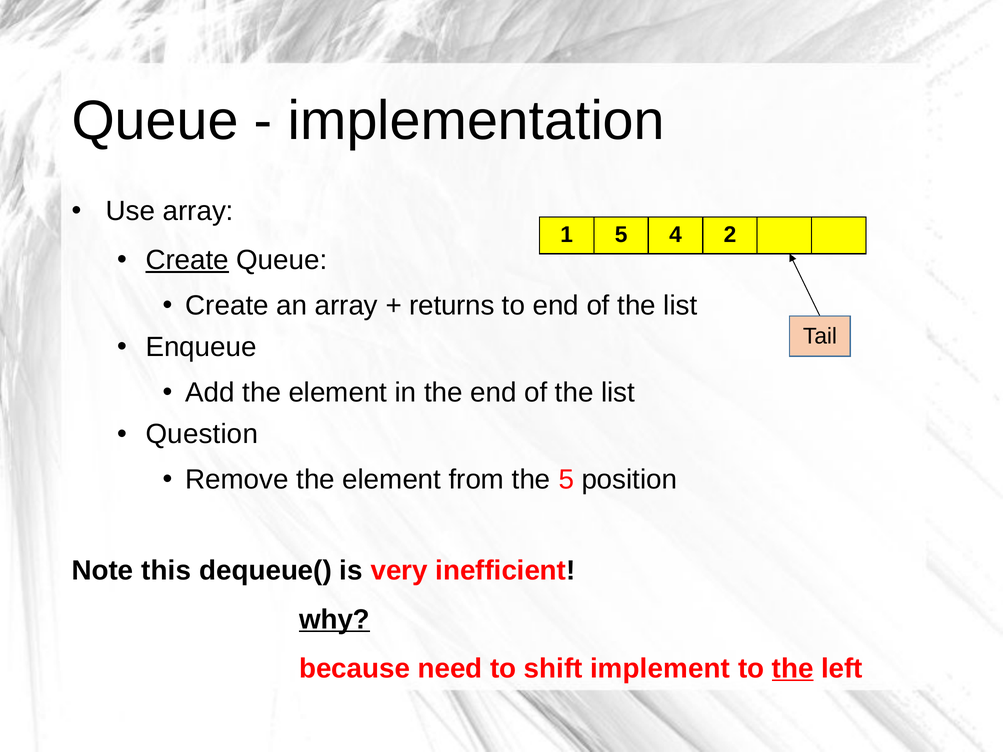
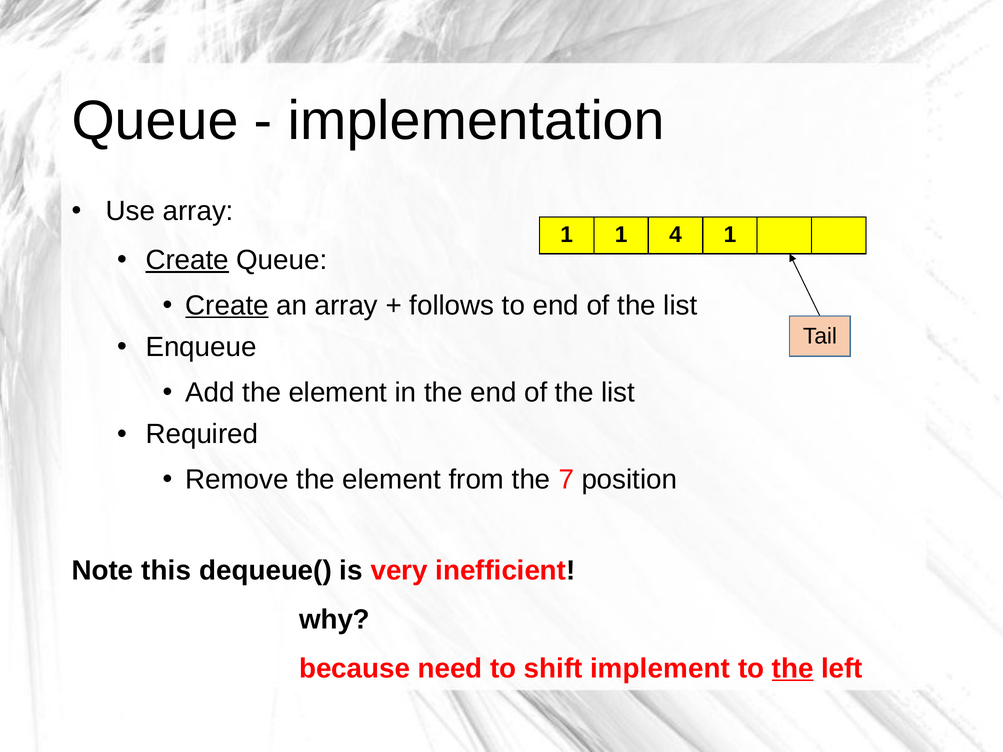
1 5: 5 -> 1 (621, 235)
4 2: 2 -> 1 (730, 235)
Create underline: none -> present (227, 305)
returns: returns -> follows (452, 305)
Question: Question -> Required (202, 434)
the 5: 5 -> 7 (566, 480)
why underline: present -> none (335, 620)
